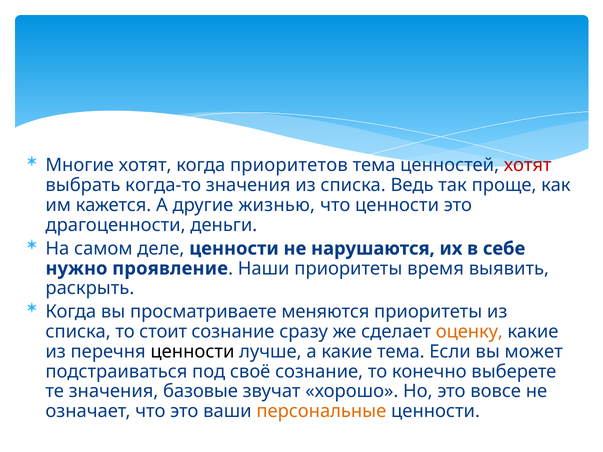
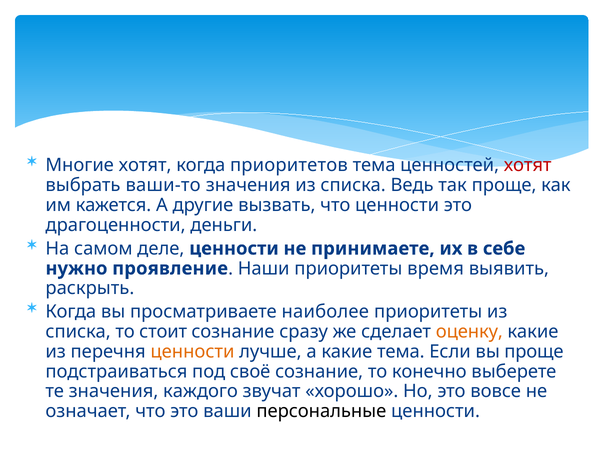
когда-то: когда-то -> ваши-то (163, 185)
жизнью: жизнью -> вызвать (277, 205)
нарушаются: нарушаются -> принимаете (373, 249)
меняются: меняются -> наиболее (325, 312)
ценности colour: black -> orange (192, 352)
вы может: может -> проще (534, 352)
базовые: базовые -> каждого (200, 392)
персональные colour: orange -> black (321, 411)
